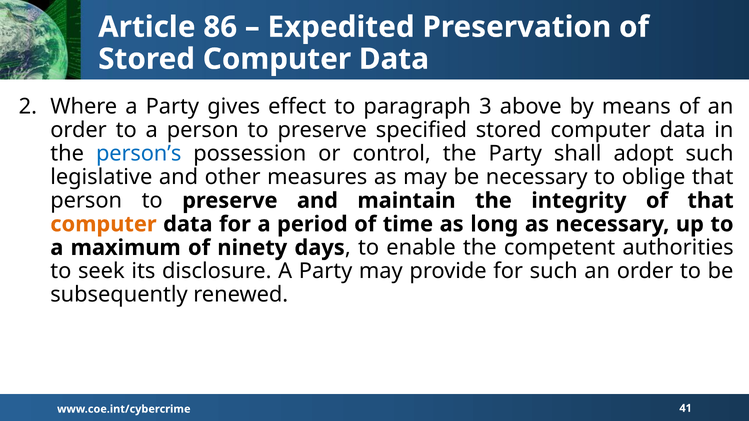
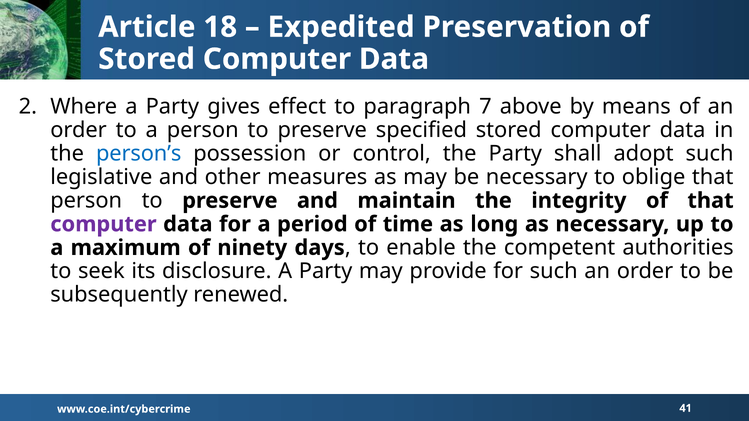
86: 86 -> 18 (220, 27)
3: 3 -> 7 (485, 107)
computer colour: orange -> purple (103, 224)
